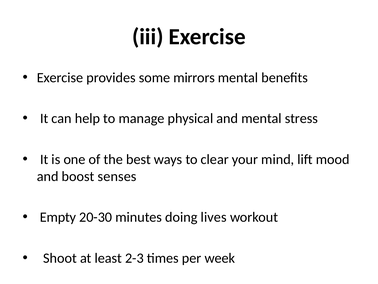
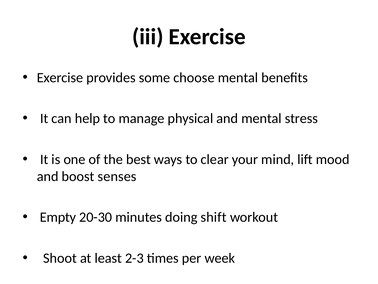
mirrors: mirrors -> choose (194, 78)
lives: lives -> shift (214, 217)
